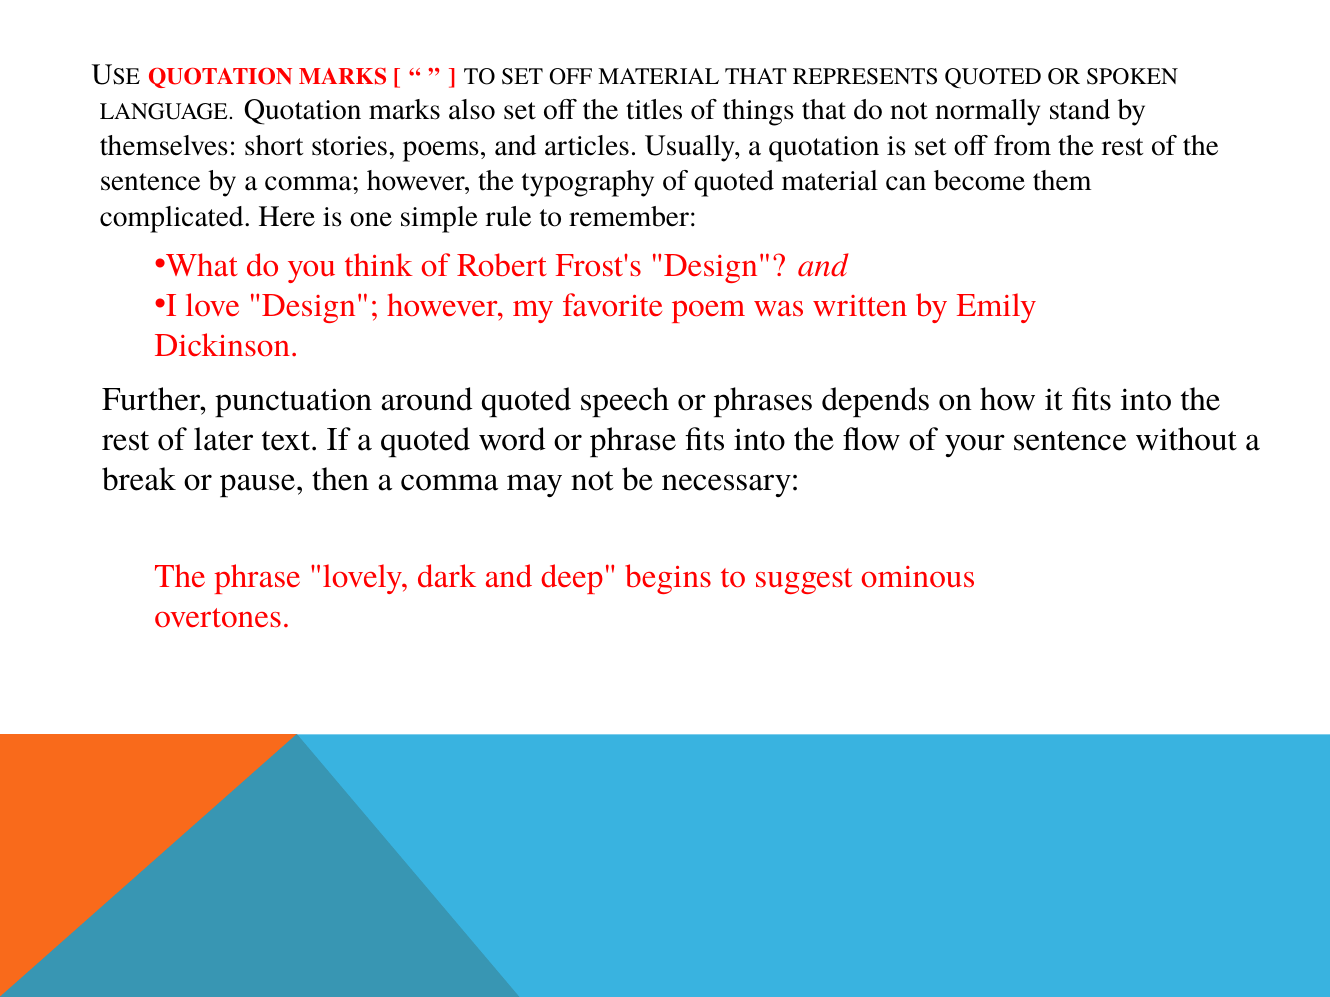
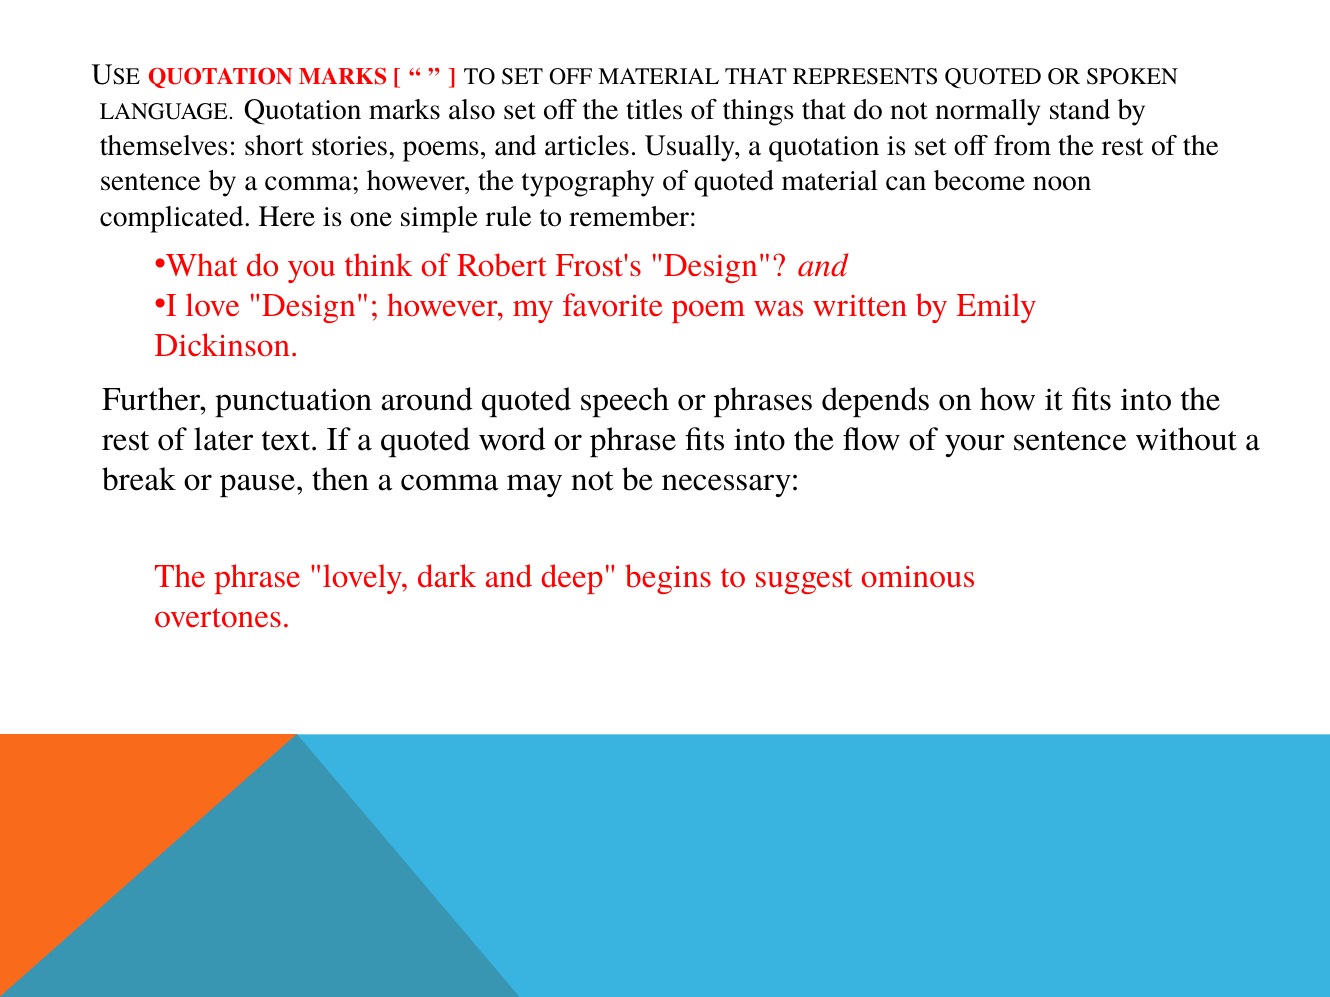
them: them -> noon (1062, 181)
